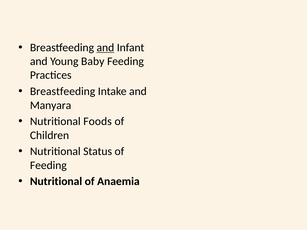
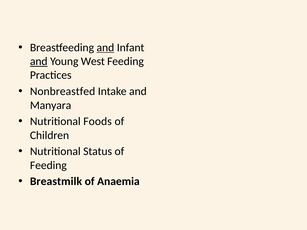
and underline: none -> present (39, 61)
Baby: Baby -> West (93, 61)
Breastfeeding: Breastfeeding -> Nonbreastfed (63, 92)
Nutritional: Nutritional -> Breastmilk (56, 182)
